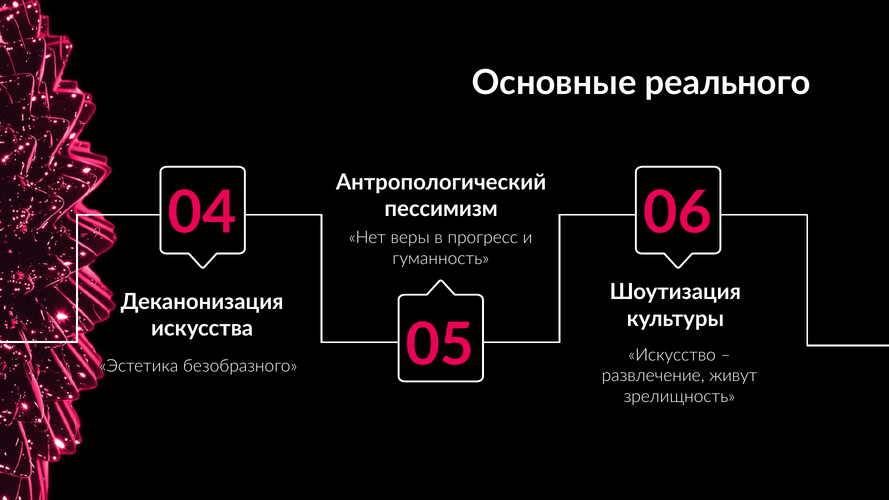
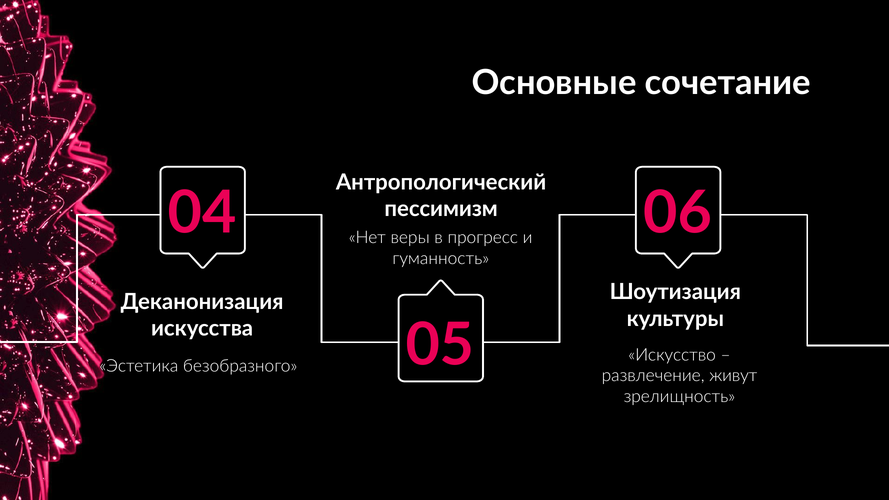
реального: реального -> сочетание (728, 83)
